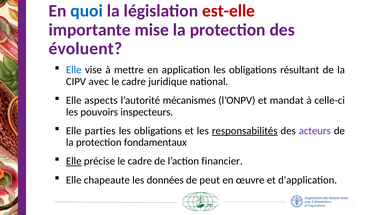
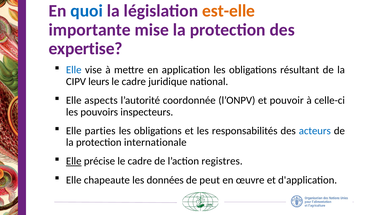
est-elle colour: red -> orange (229, 11)
évoluent: évoluent -> expertise (86, 49)
avec: avec -> leurs (99, 82)
mécanismes: mécanismes -> coordonnée (189, 100)
mandat: mandat -> pouvoir (287, 100)
responsabilités underline: present -> none (245, 131)
acteurs colour: purple -> blue (315, 131)
fondamentaux: fondamentaux -> internationale (155, 142)
financier: financier -> registres (222, 161)
